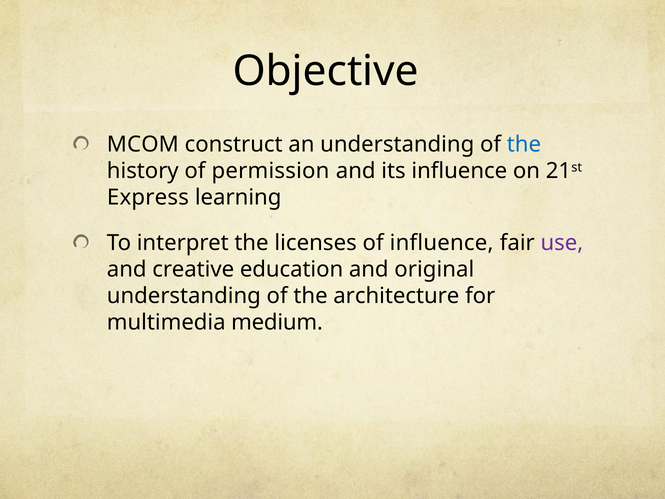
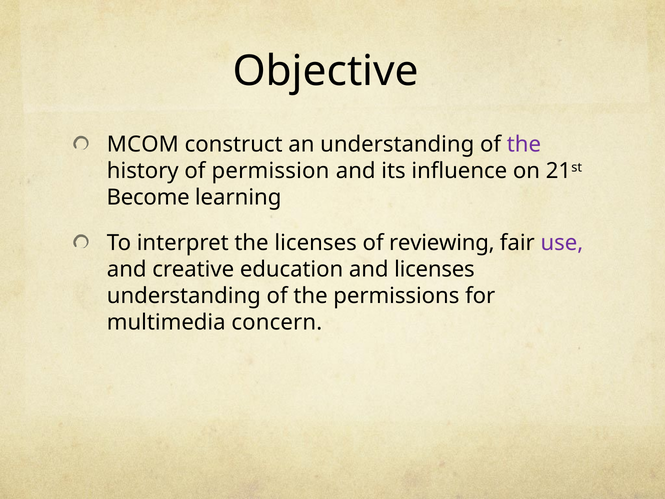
the colour: blue -> purple (524, 144)
Express: Express -> Become (148, 198)
of influence: influence -> reviewing (442, 243)
and original: original -> licenses (434, 269)
architecture: architecture -> permissions (396, 296)
medium: medium -> concern (277, 322)
